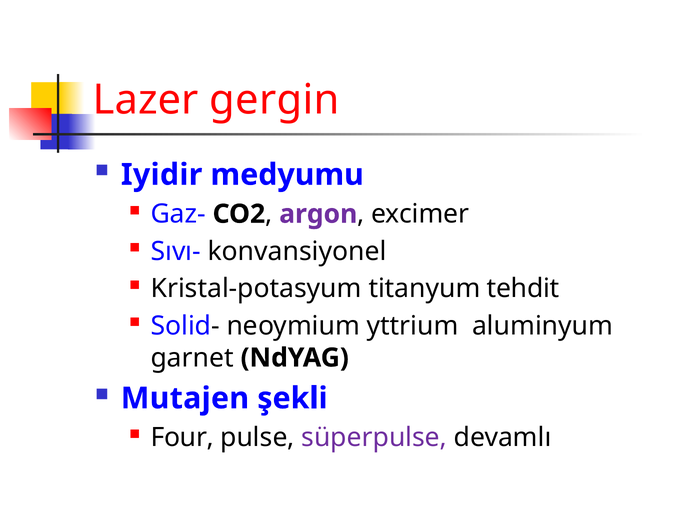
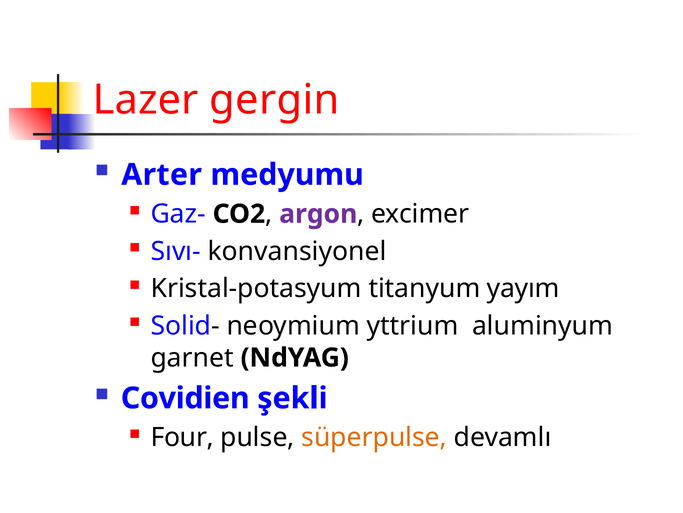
Iyidir: Iyidir -> Arter (162, 174)
tehdit: tehdit -> yayım (523, 288)
Mutajen: Mutajen -> Covidien (185, 398)
süperpulse colour: purple -> orange (374, 437)
